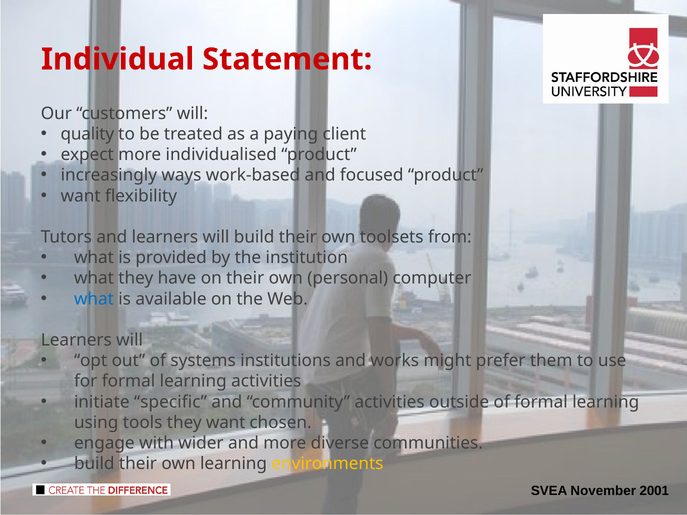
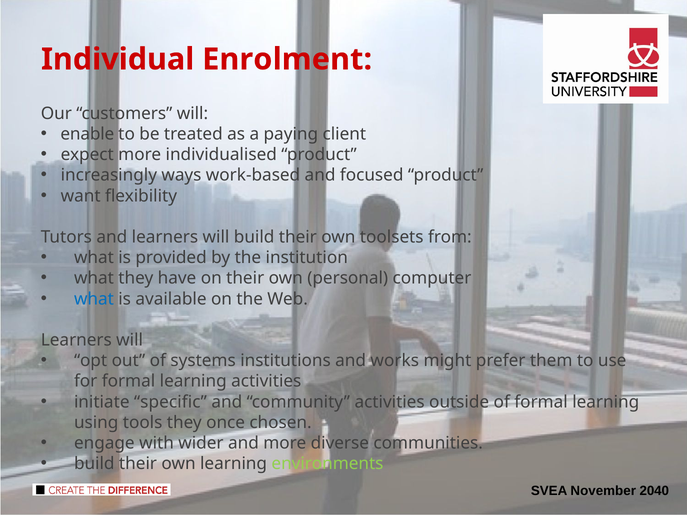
Statement: Statement -> Enrolment (287, 59)
quality: quality -> enable (87, 134)
they want: want -> once (226, 423)
environments colour: yellow -> light green (327, 464)
2001: 2001 -> 2040 (654, 491)
